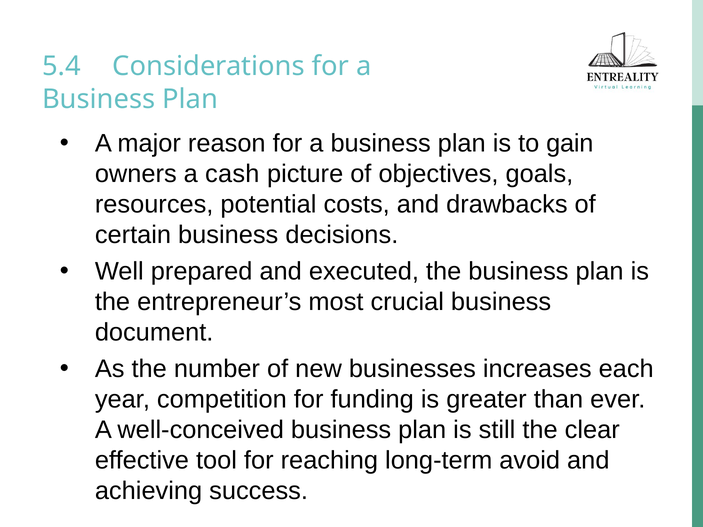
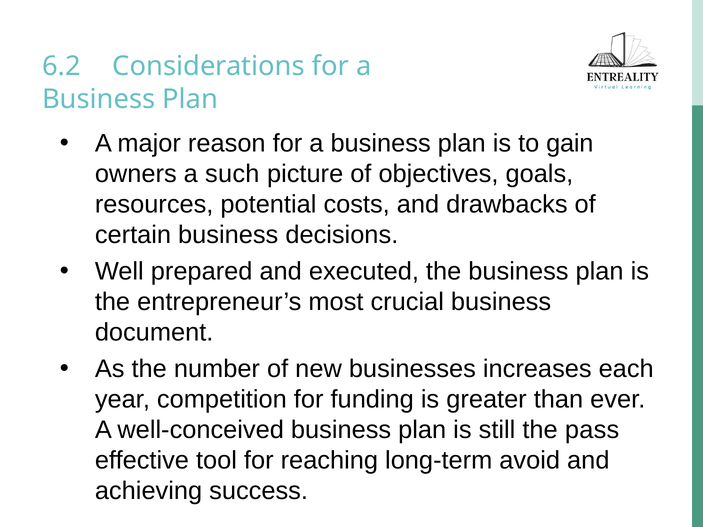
5.4: 5.4 -> 6.2 (61, 66)
cash: cash -> such (232, 174)
clear: clear -> pass (592, 430)
